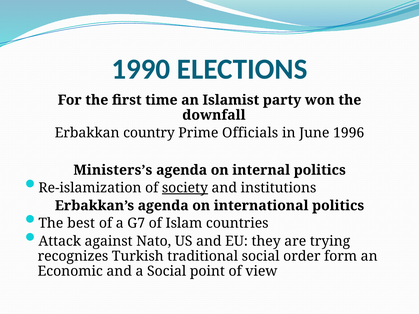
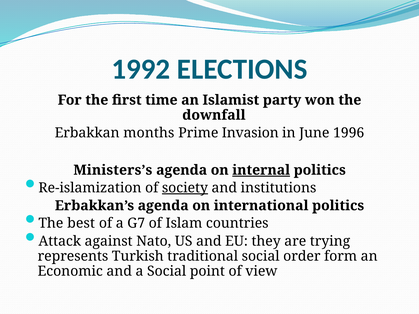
1990: 1990 -> 1992 (141, 69)
country: country -> months (149, 133)
Officials: Officials -> Invasion (250, 133)
internal underline: none -> present (261, 170)
recognizes: recognizes -> represents (73, 256)
